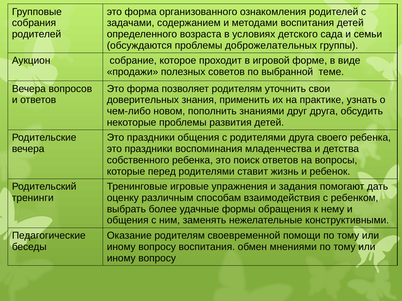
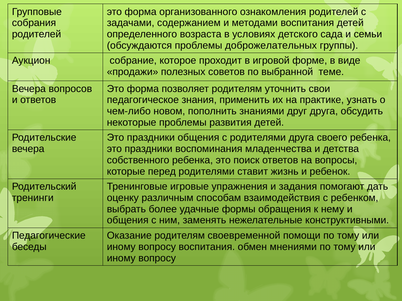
доверительных: доверительных -> педагогическое (143, 100)
